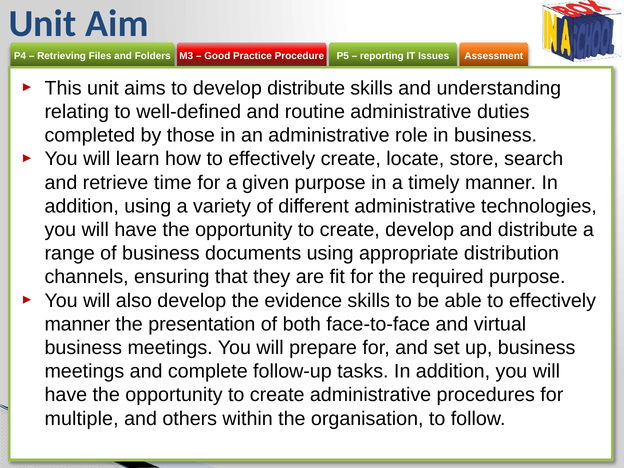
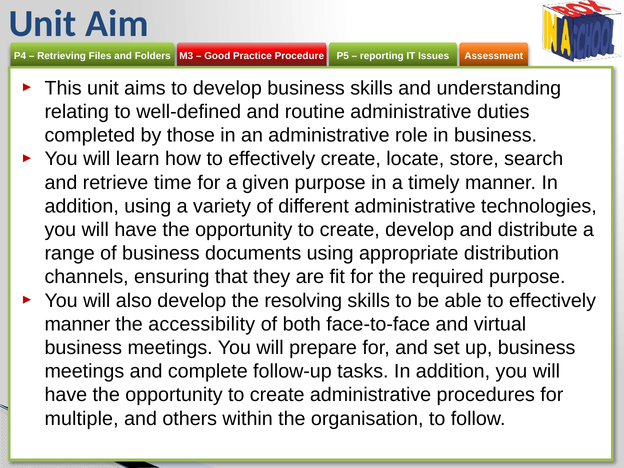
develop distribute: distribute -> business (306, 88)
evidence: evidence -> resolving (303, 301)
presentation: presentation -> accessibility (202, 324)
